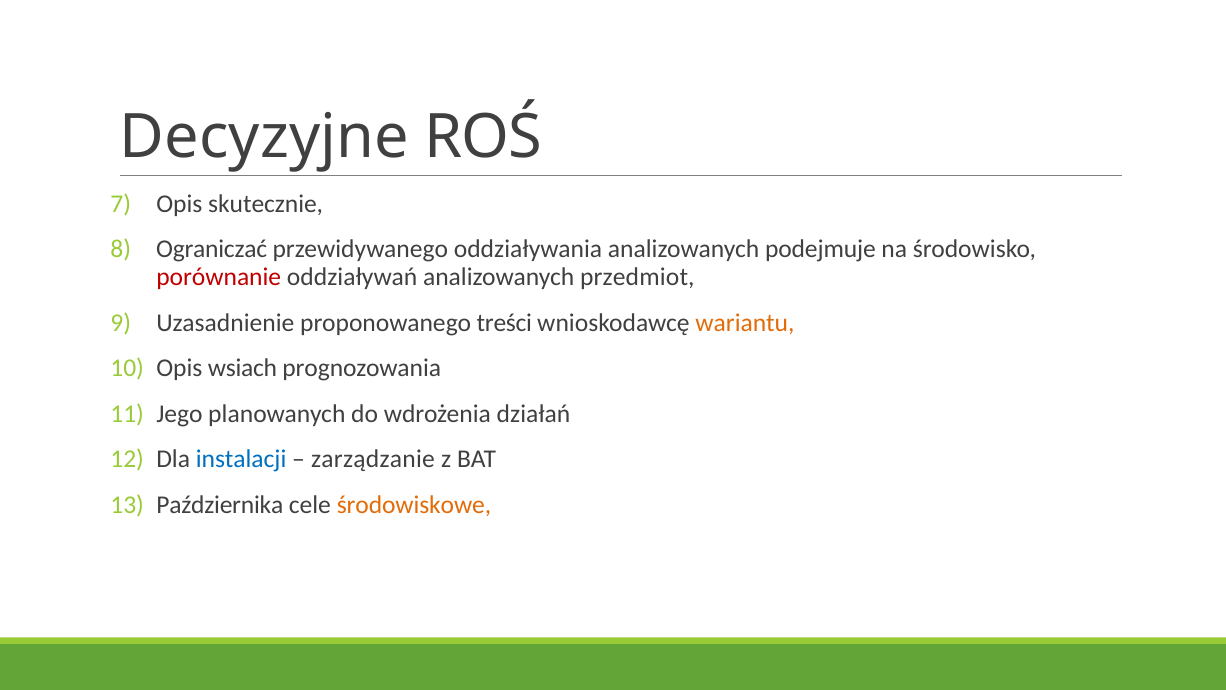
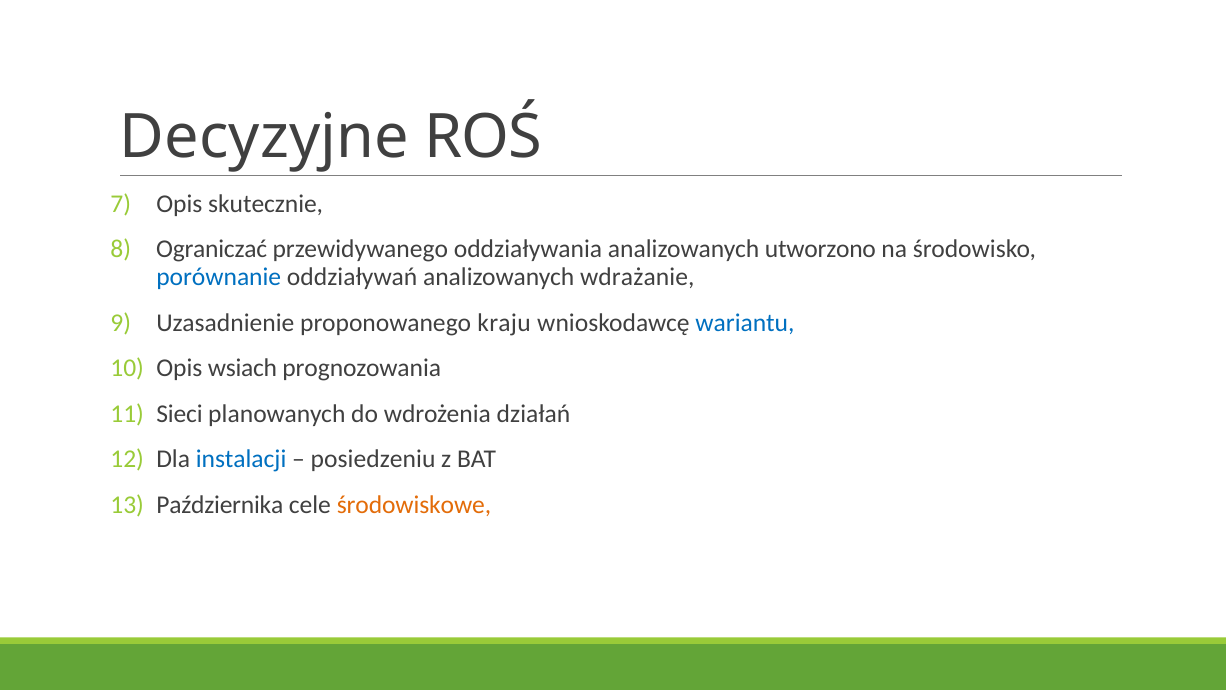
podejmuje: podejmuje -> utworzono (820, 249)
porównanie colour: red -> blue (219, 277)
przedmiot: przedmiot -> wdrażanie (637, 277)
treści: treści -> kraju (504, 323)
wariantu colour: orange -> blue (745, 323)
Jego: Jego -> Sieci (179, 414)
zarządzanie: zarządzanie -> posiedzeniu (373, 459)
